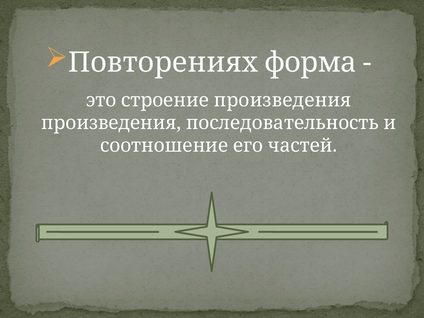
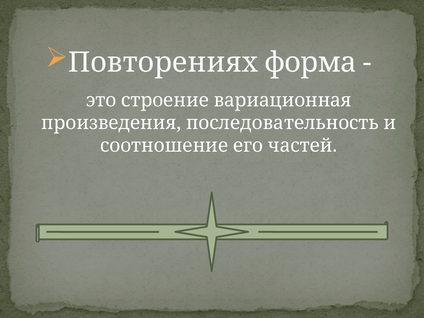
строение произведения: произведения -> вариационная (283, 100)
